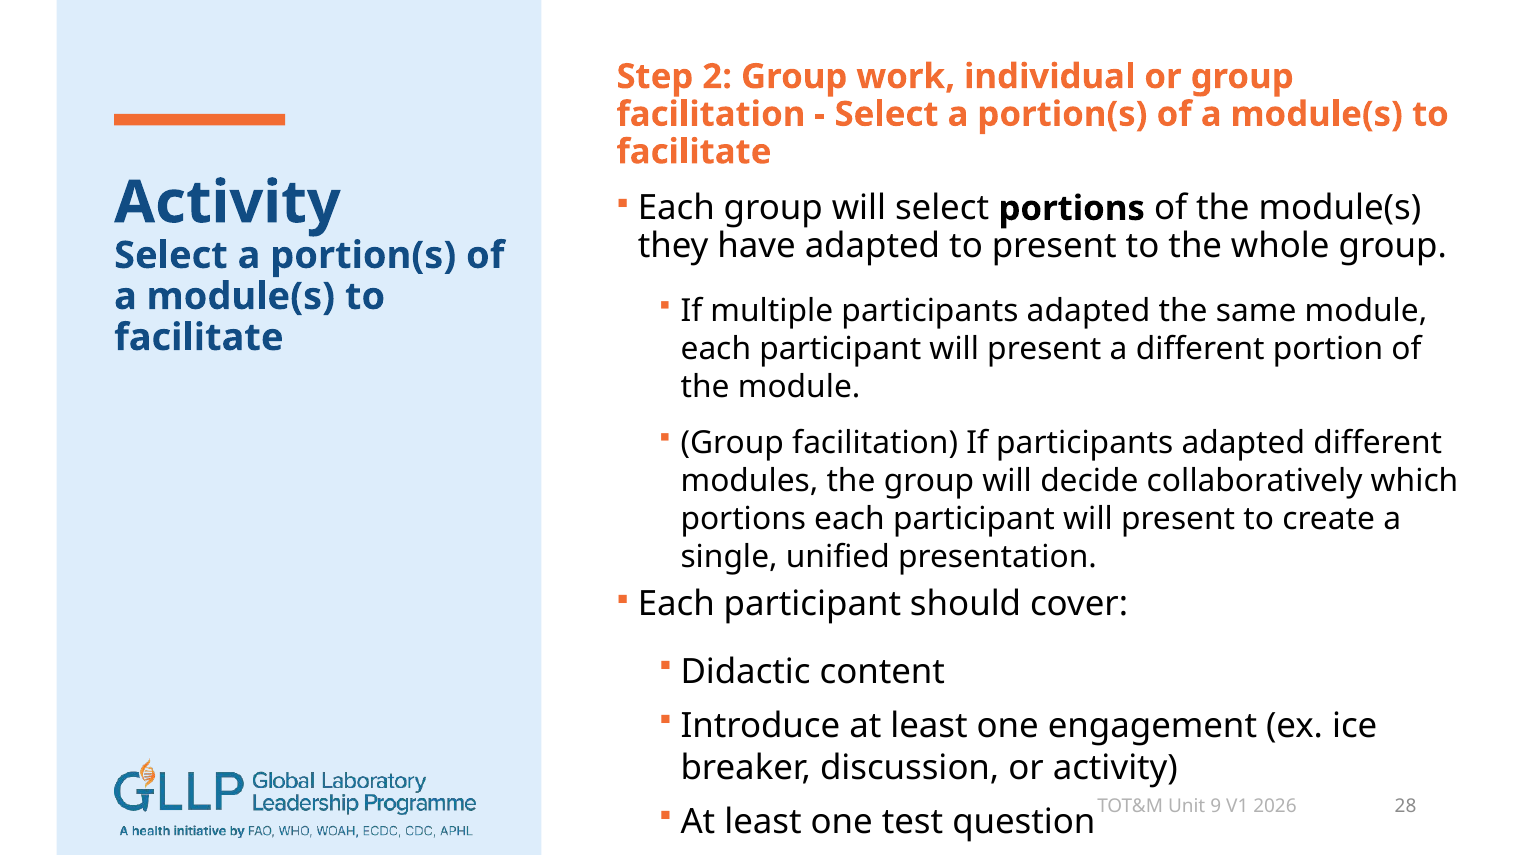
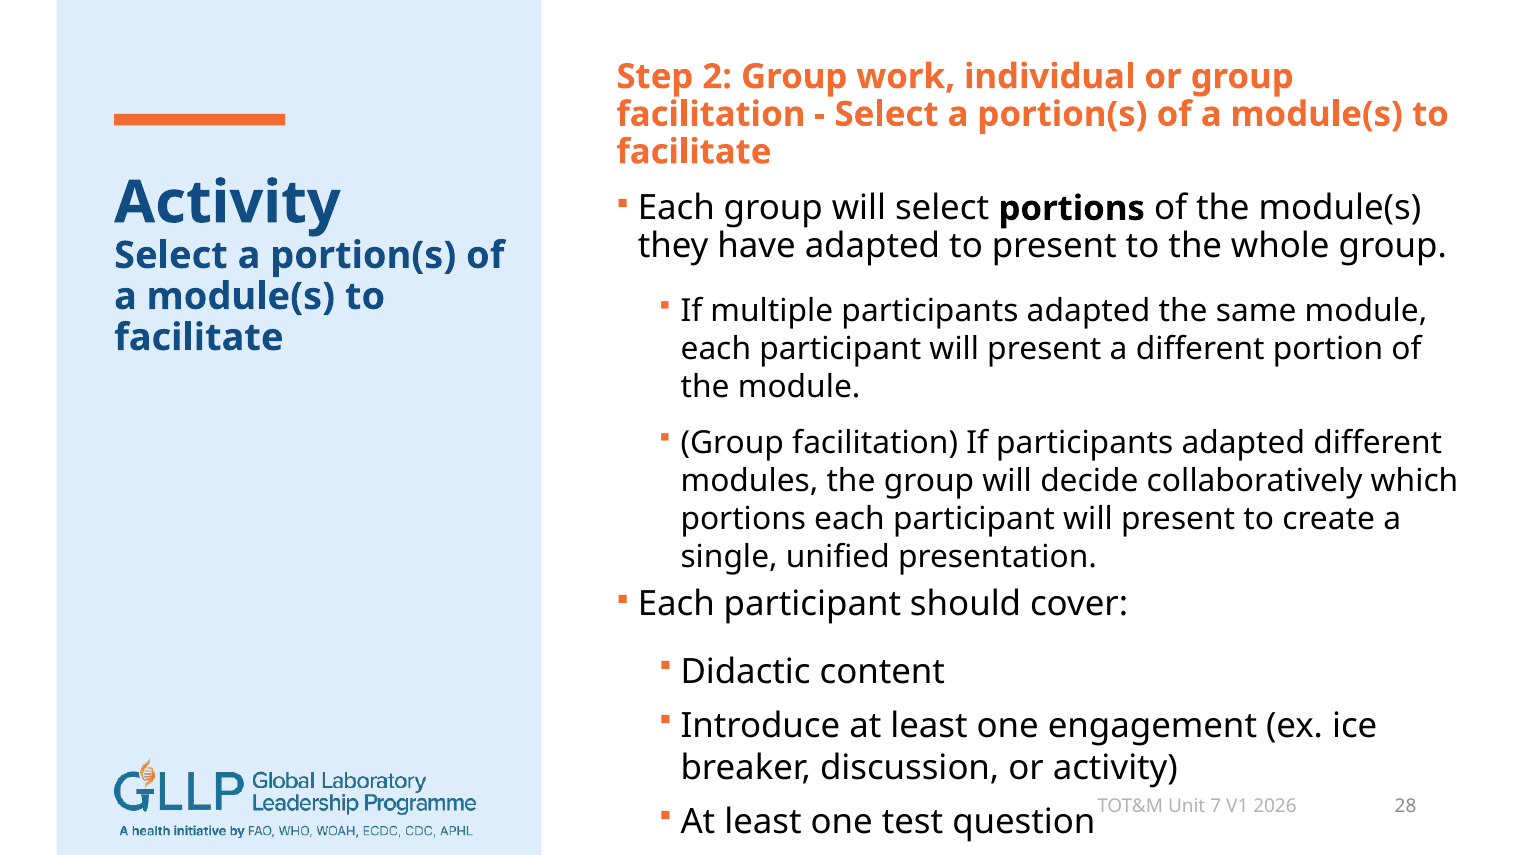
9: 9 -> 7 (1216, 807)
